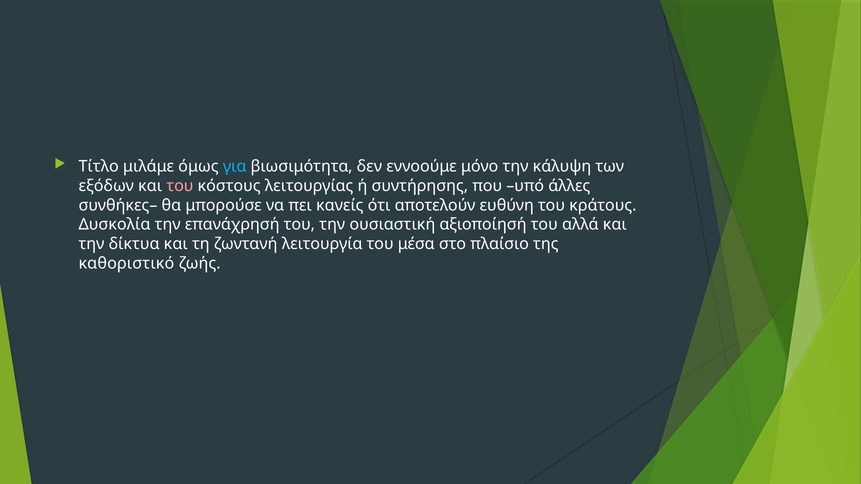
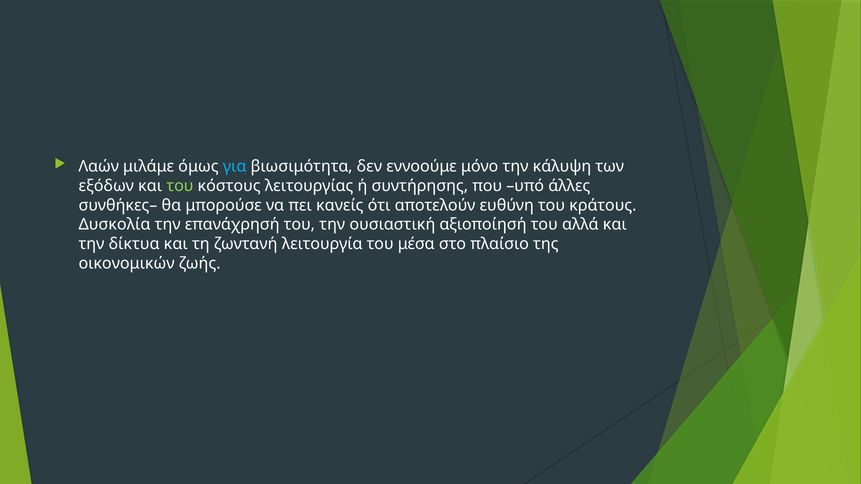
Τίτλο: Τίτλο -> Λαών (99, 167)
του colour: pink -> light green (180, 186)
καθοριστικό: καθοριστικό -> οικονομικών (127, 263)
